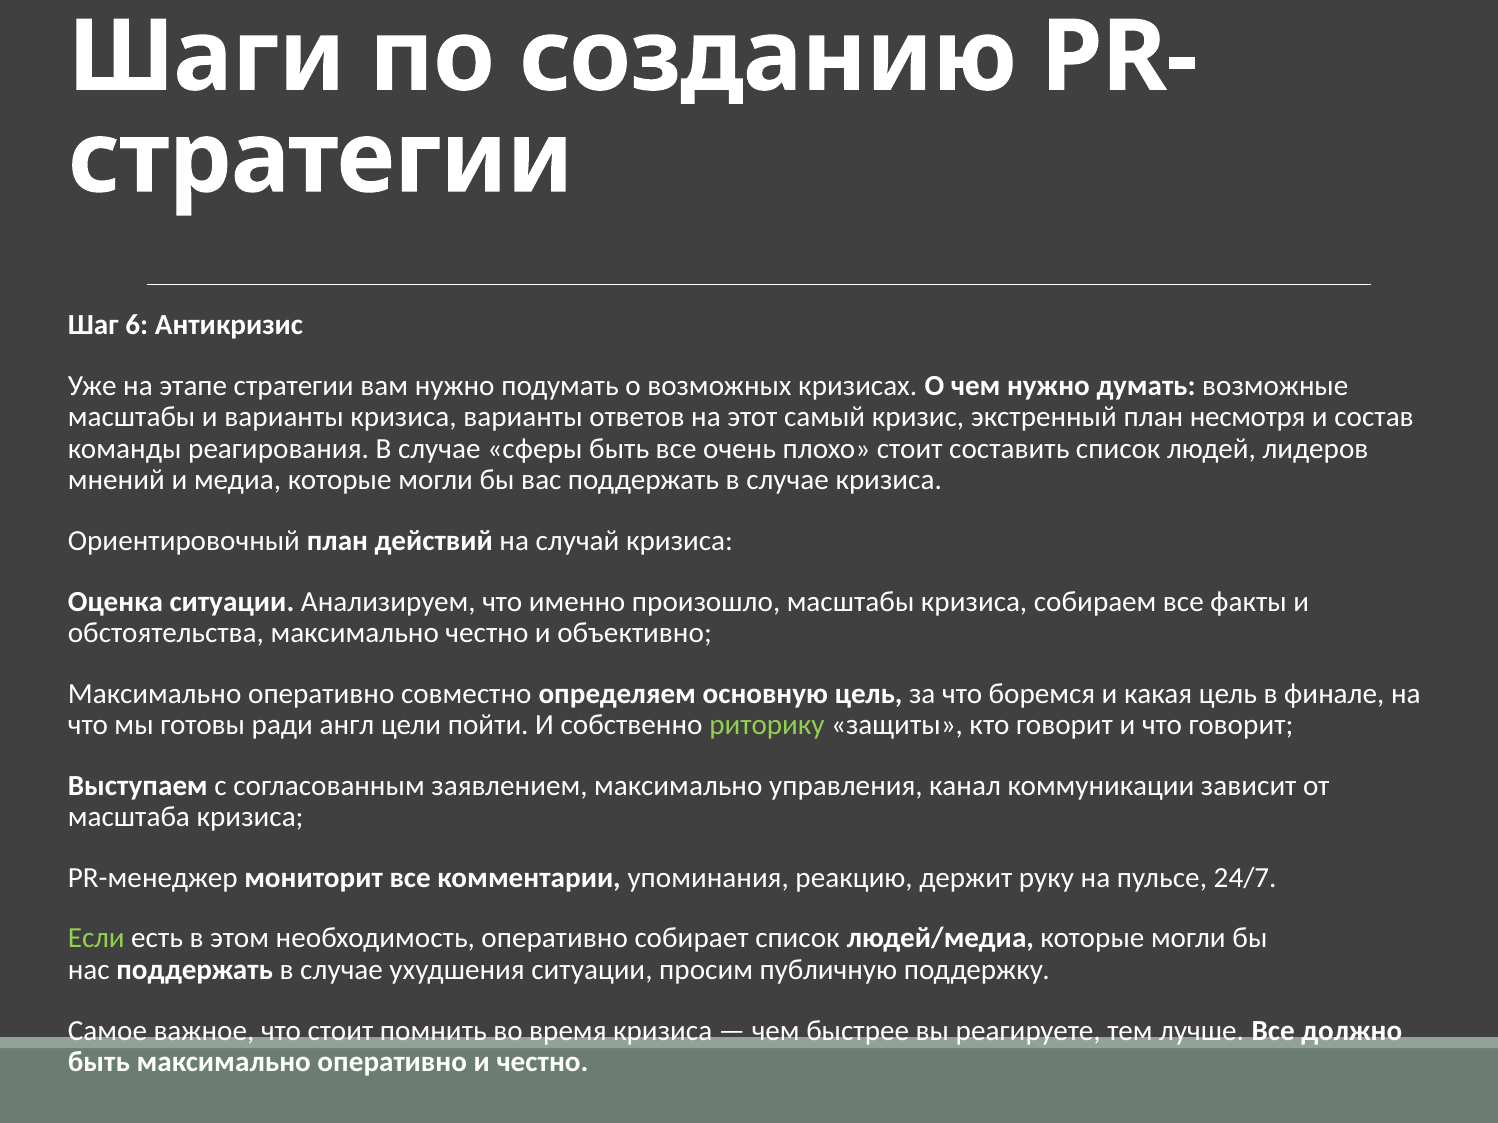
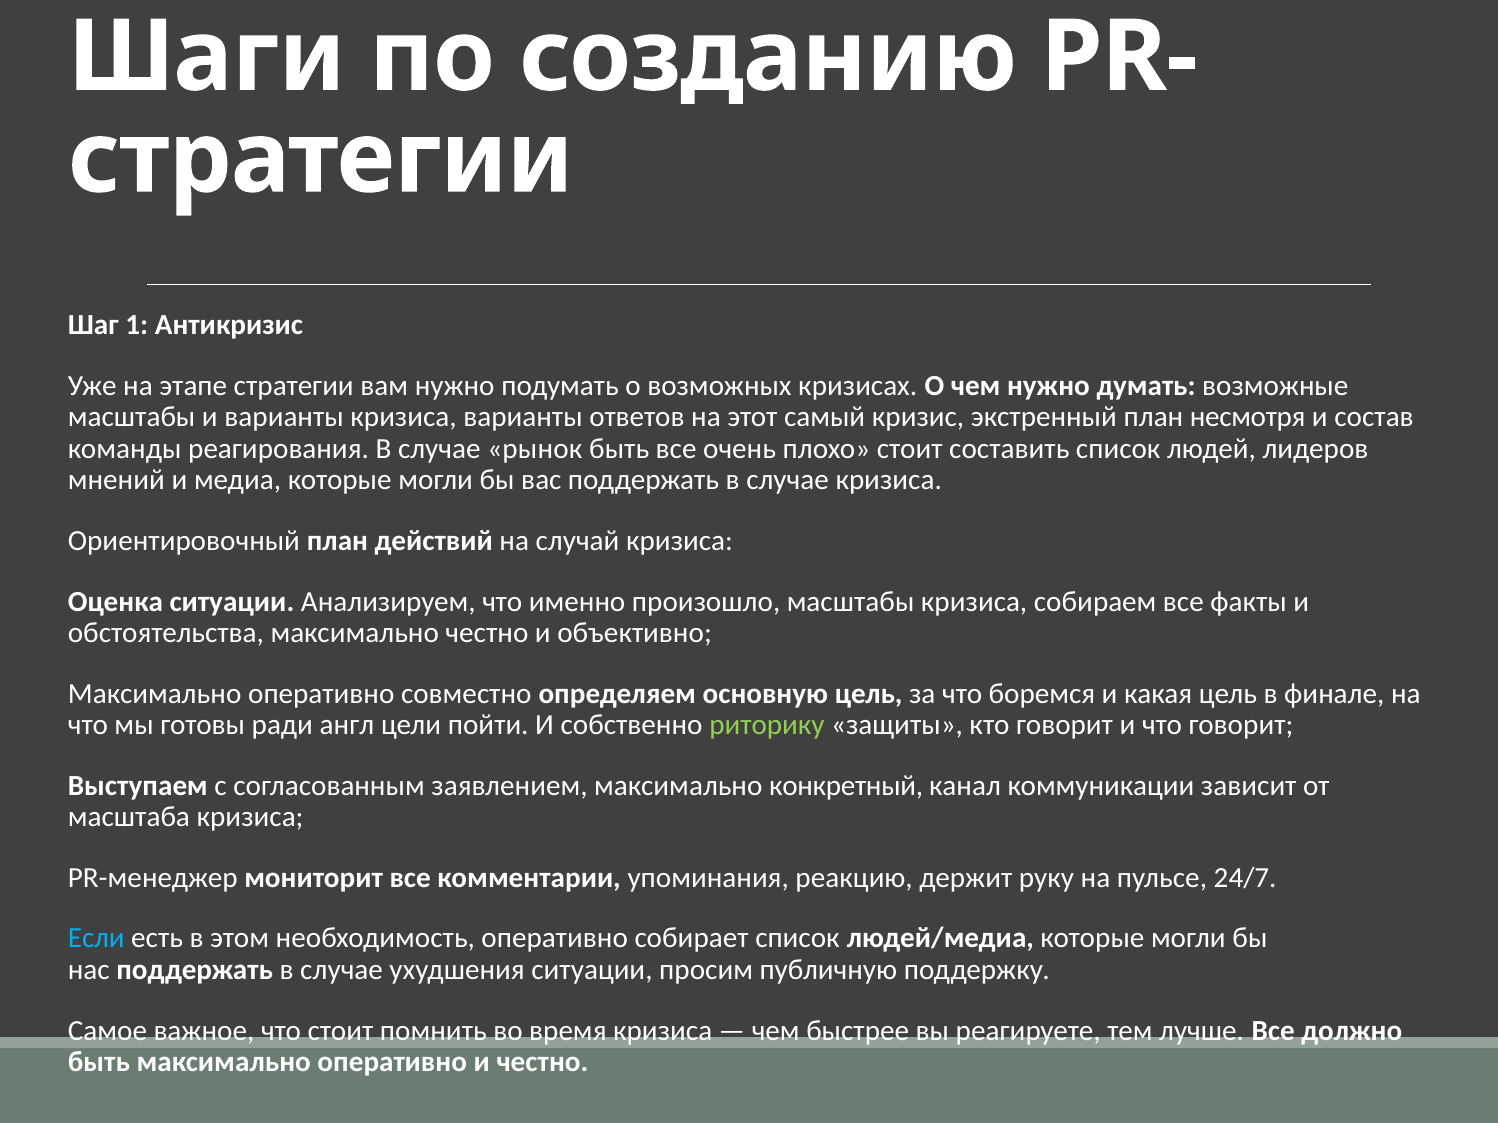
6: 6 -> 1 (137, 325)
сферы: сферы -> рынок (535, 449)
управления: управления -> конкретный (846, 786)
Если colour: light green -> light blue (96, 939)
